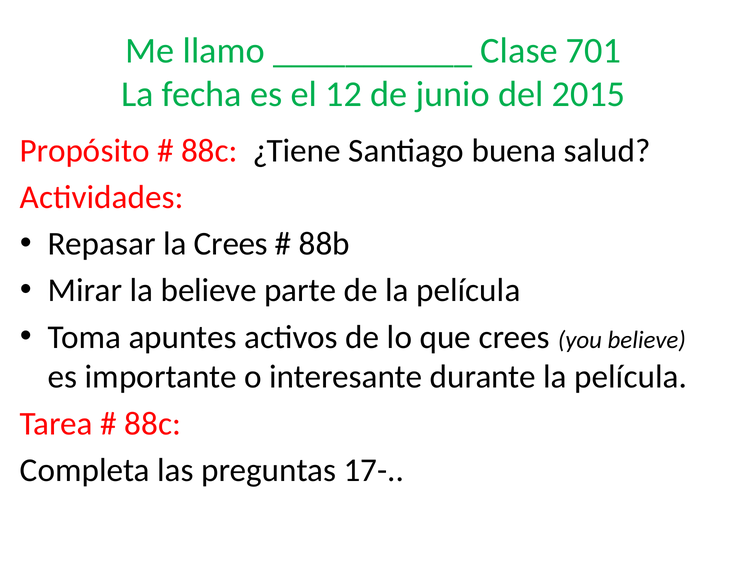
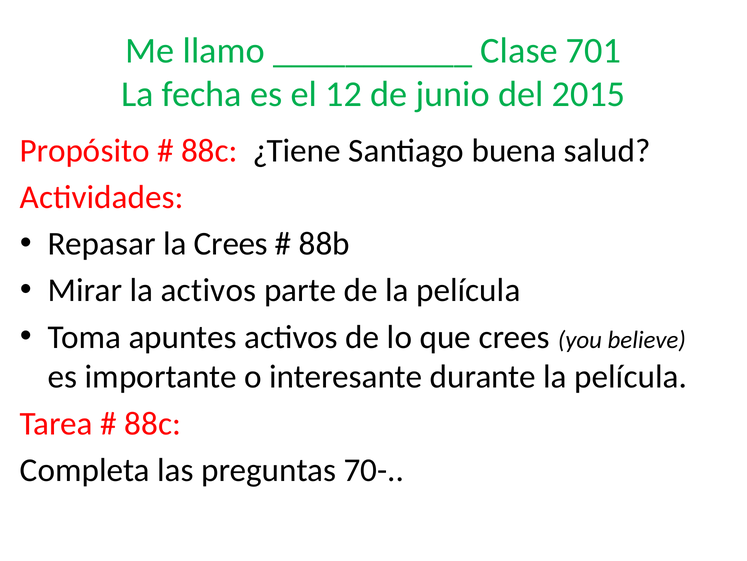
la believe: believe -> activos (209, 290)
17-: 17- -> 70- (374, 470)
